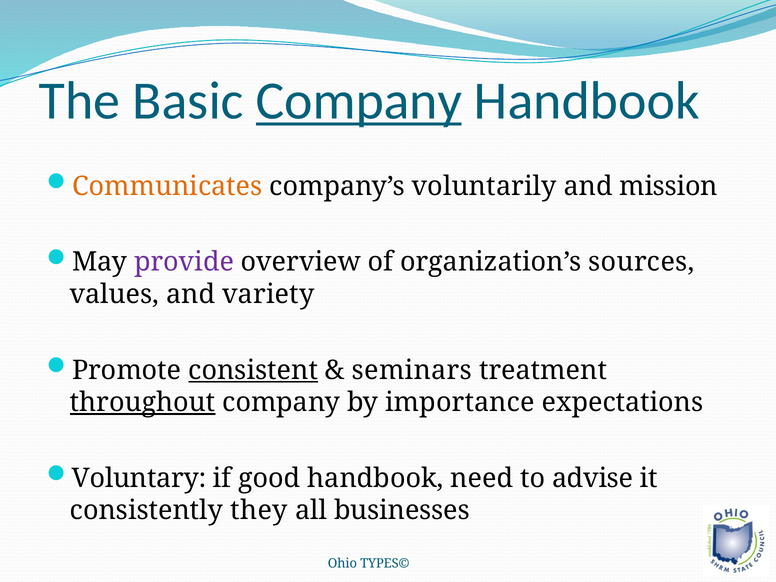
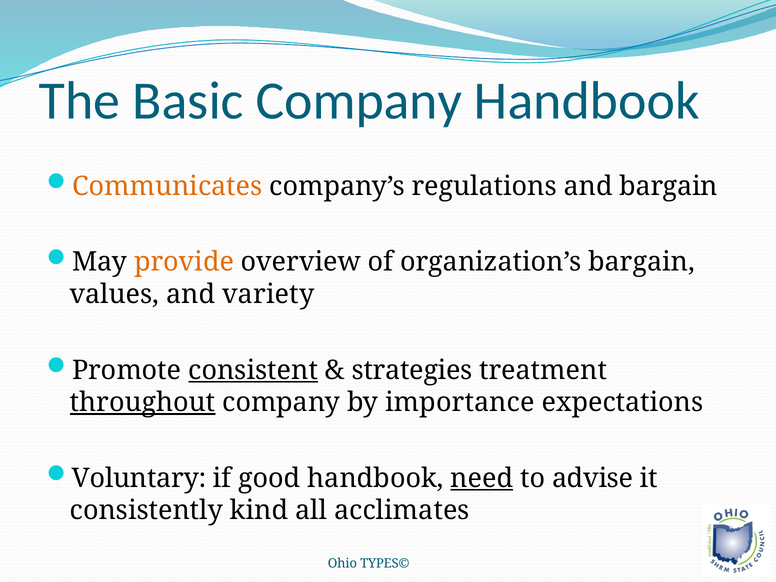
Company underline: present -> none (359, 101)
voluntarily: voluntarily -> regulations (484, 186)
and mission: mission -> bargain (669, 186)
provide colour: purple -> orange (184, 262)
organization’s sources: sources -> bargain (642, 262)
seminars: seminars -> strategies (412, 370)
need underline: none -> present (482, 478)
they: they -> kind (259, 511)
businesses: businesses -> acclimates (402, 511)
